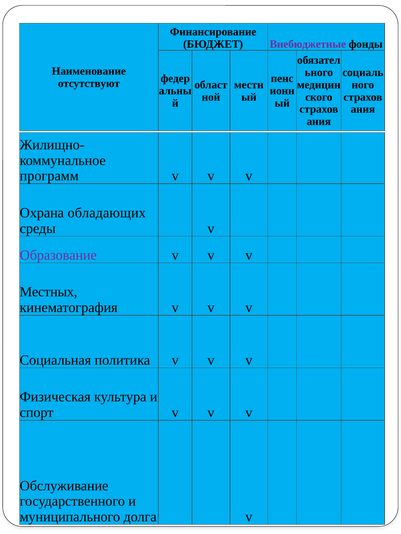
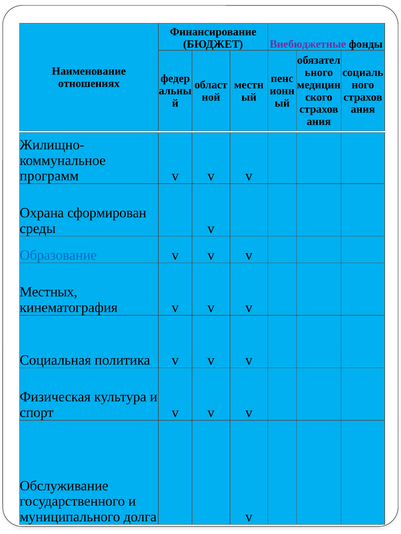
отсутствуют: отсутствуют -> отношениях (89, 84)
обладающих: обладающих -> сформирован (107, 213)
Образование colour: purple -> blue (58, 255)
